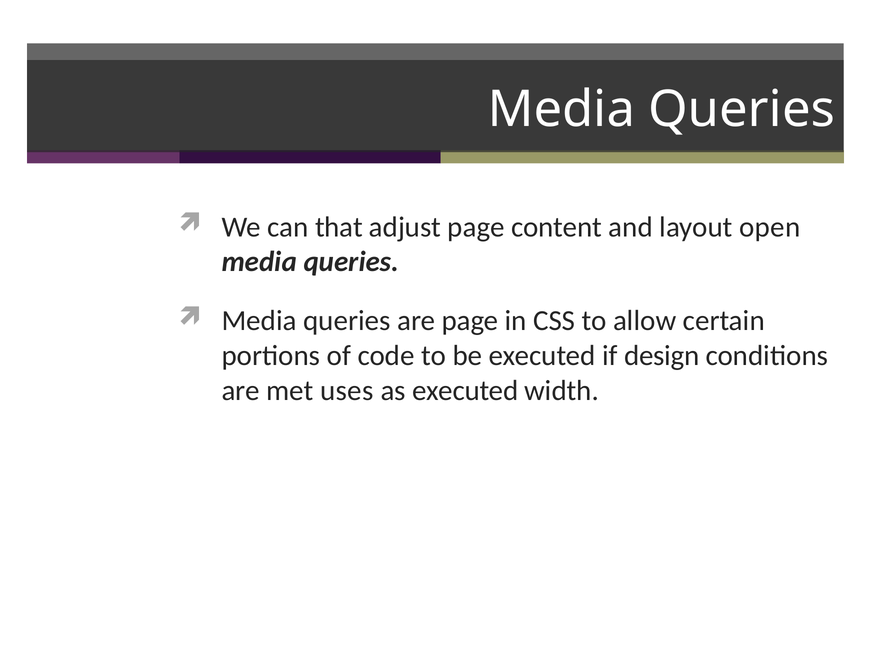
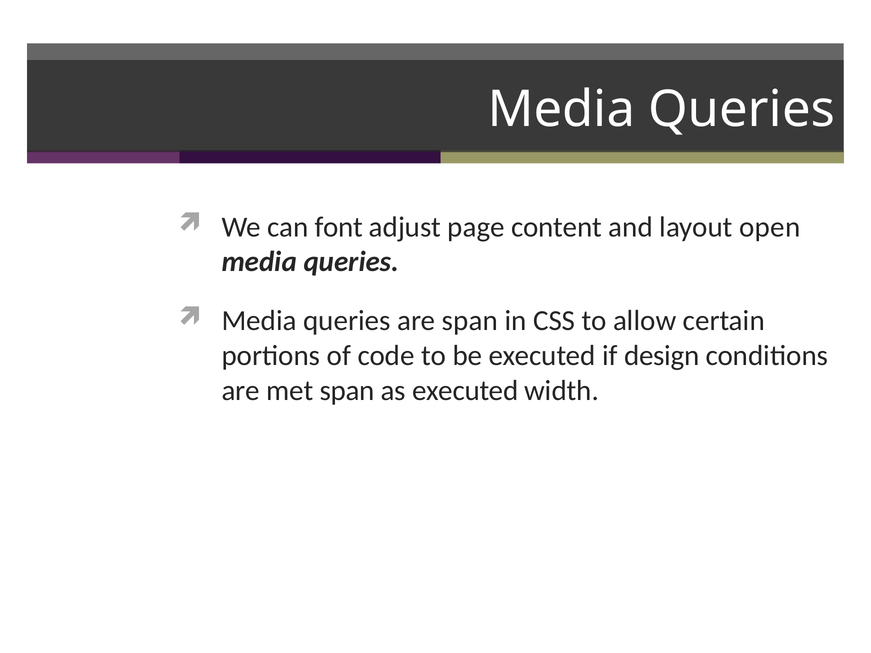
that: that -> font (339, 227)
are page: page -> span (470, 321)
met uses: uses -> span (347, 391)
